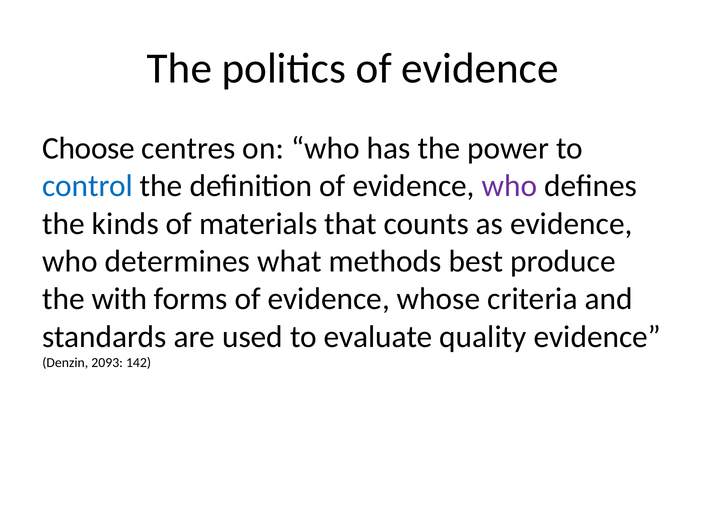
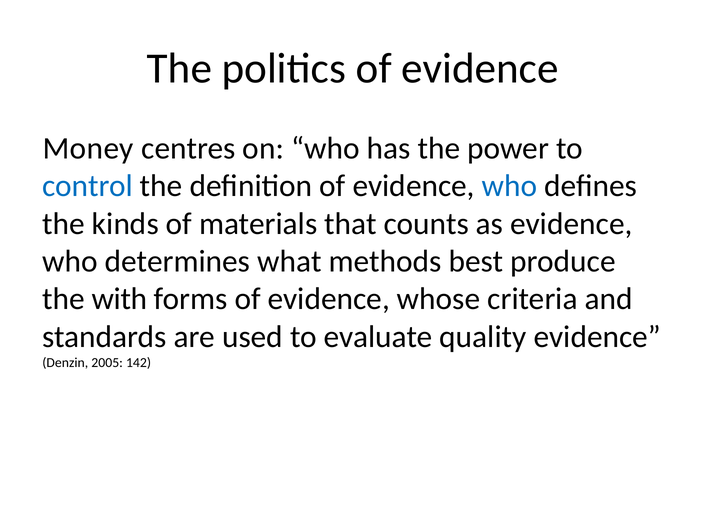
Choose: Choose -> Money (88, 148)
who colour: purple -> blue (510, 186)
2093: 2093 -> 2005 (107, 362)
